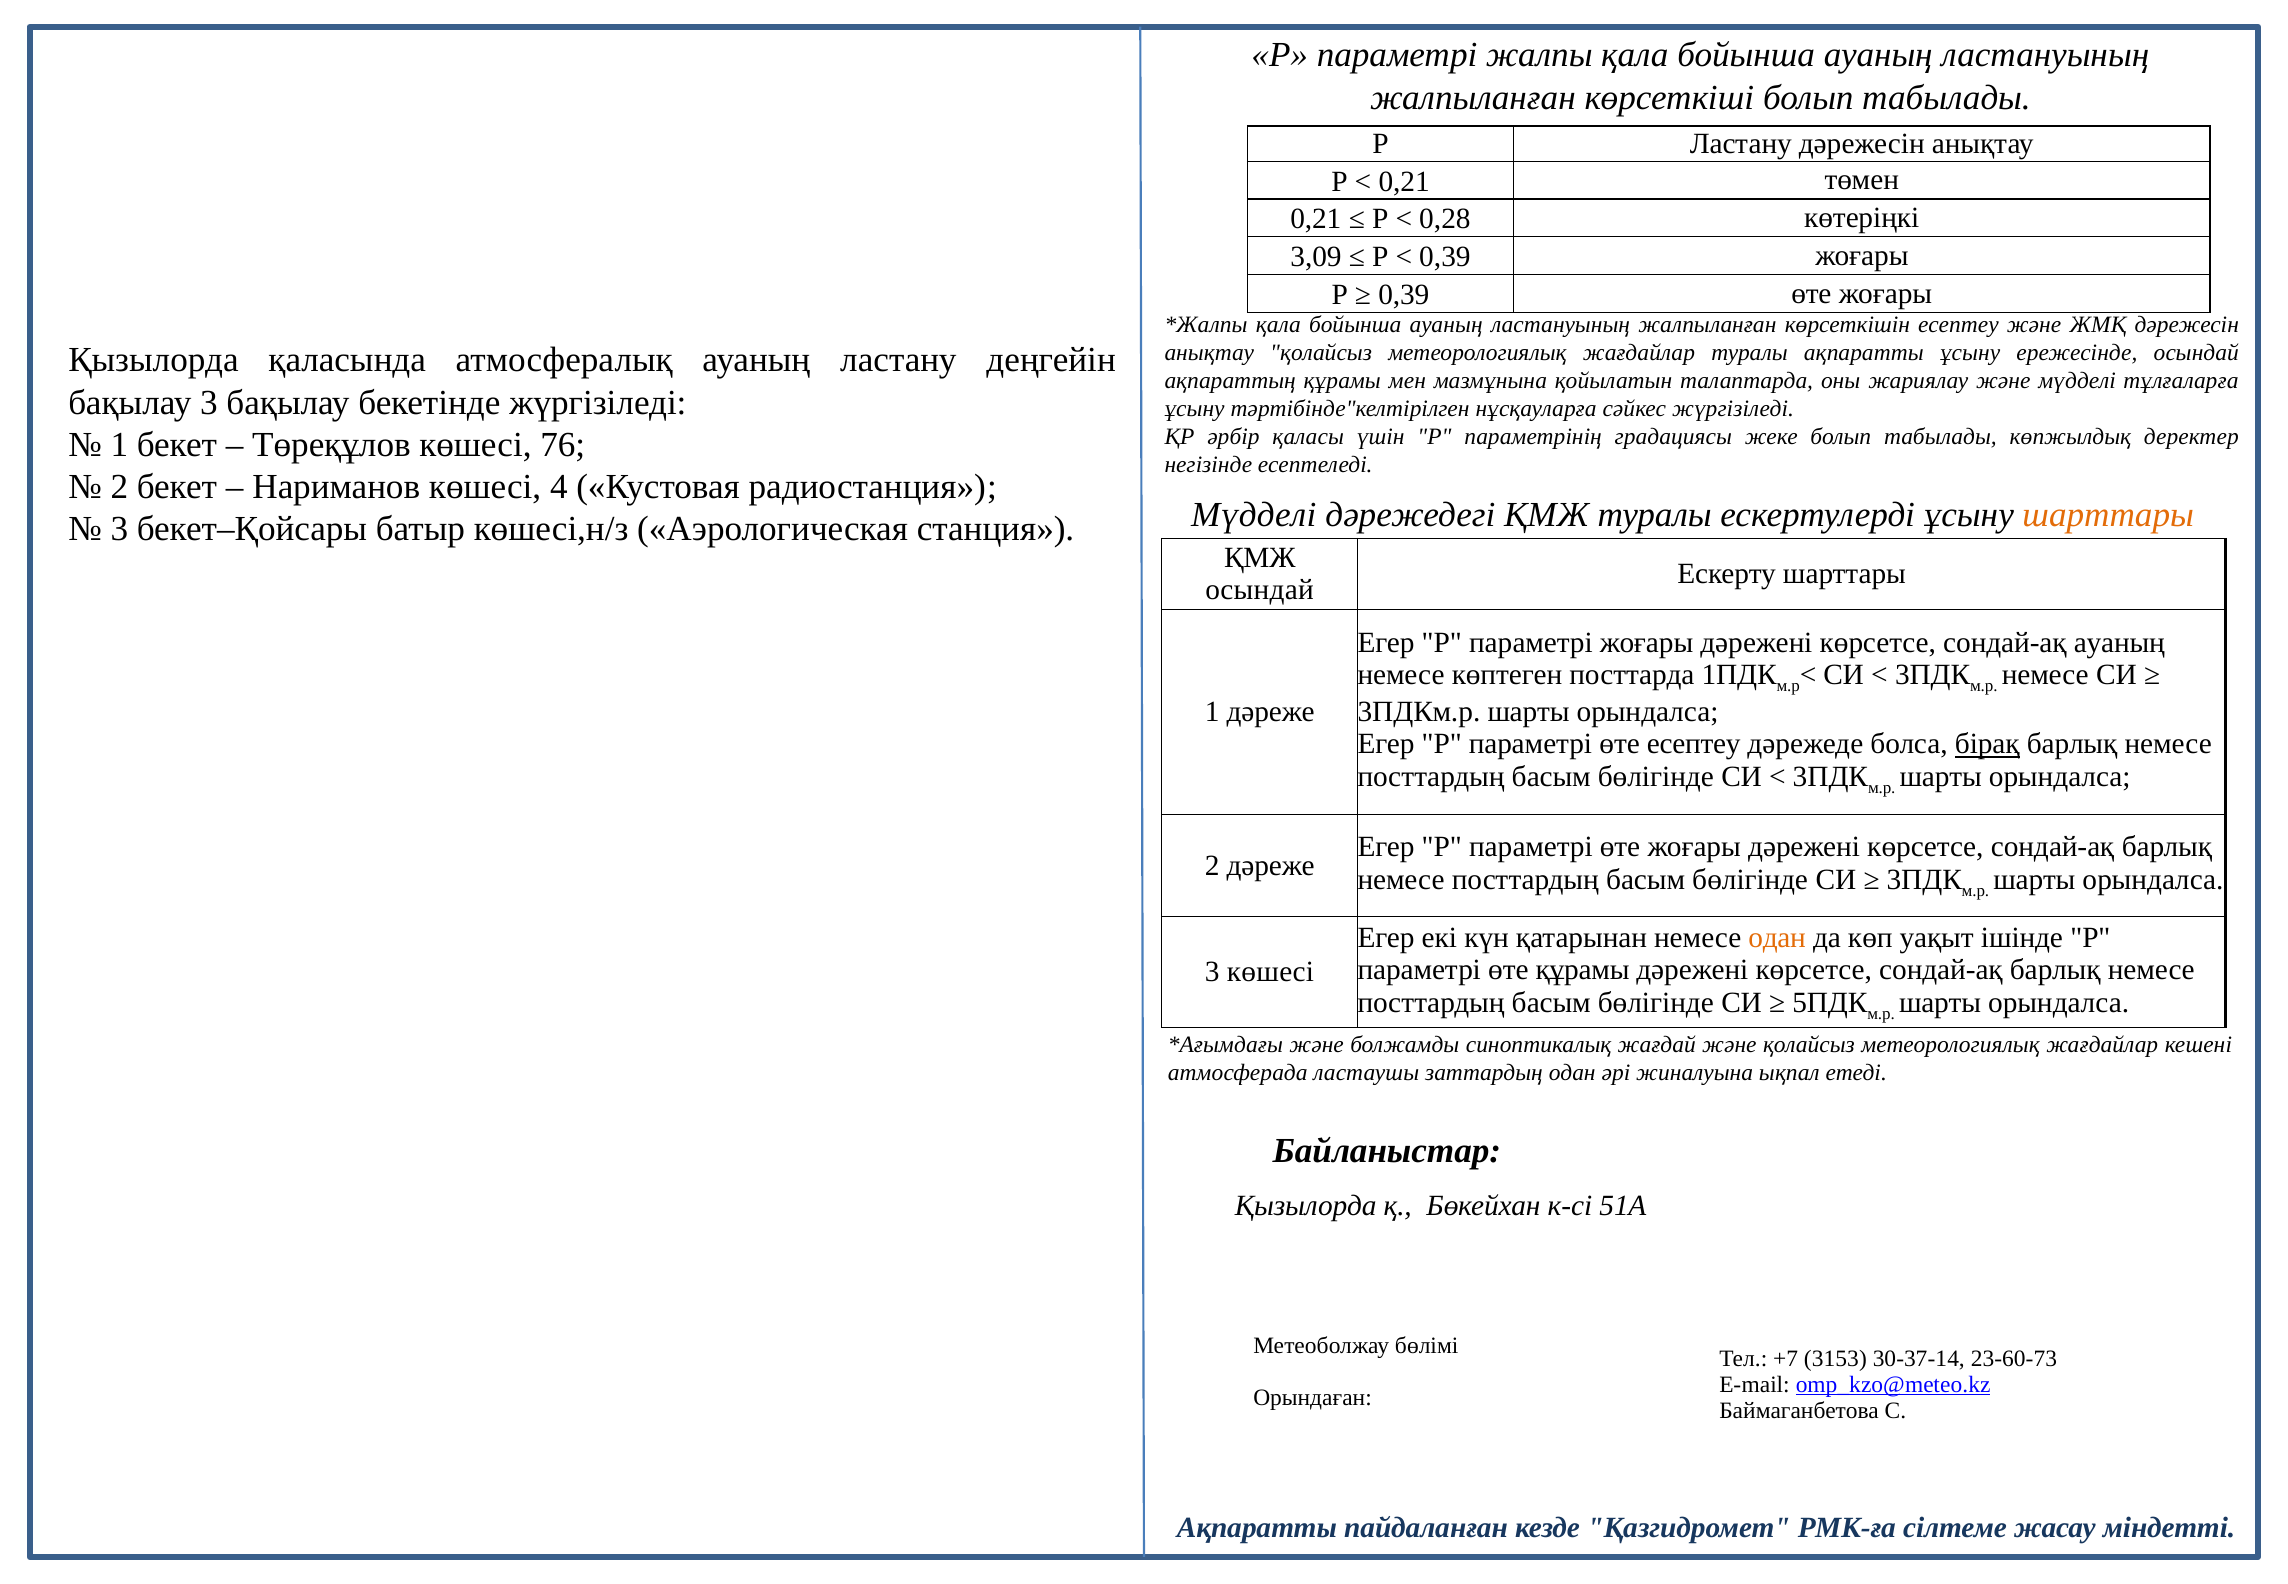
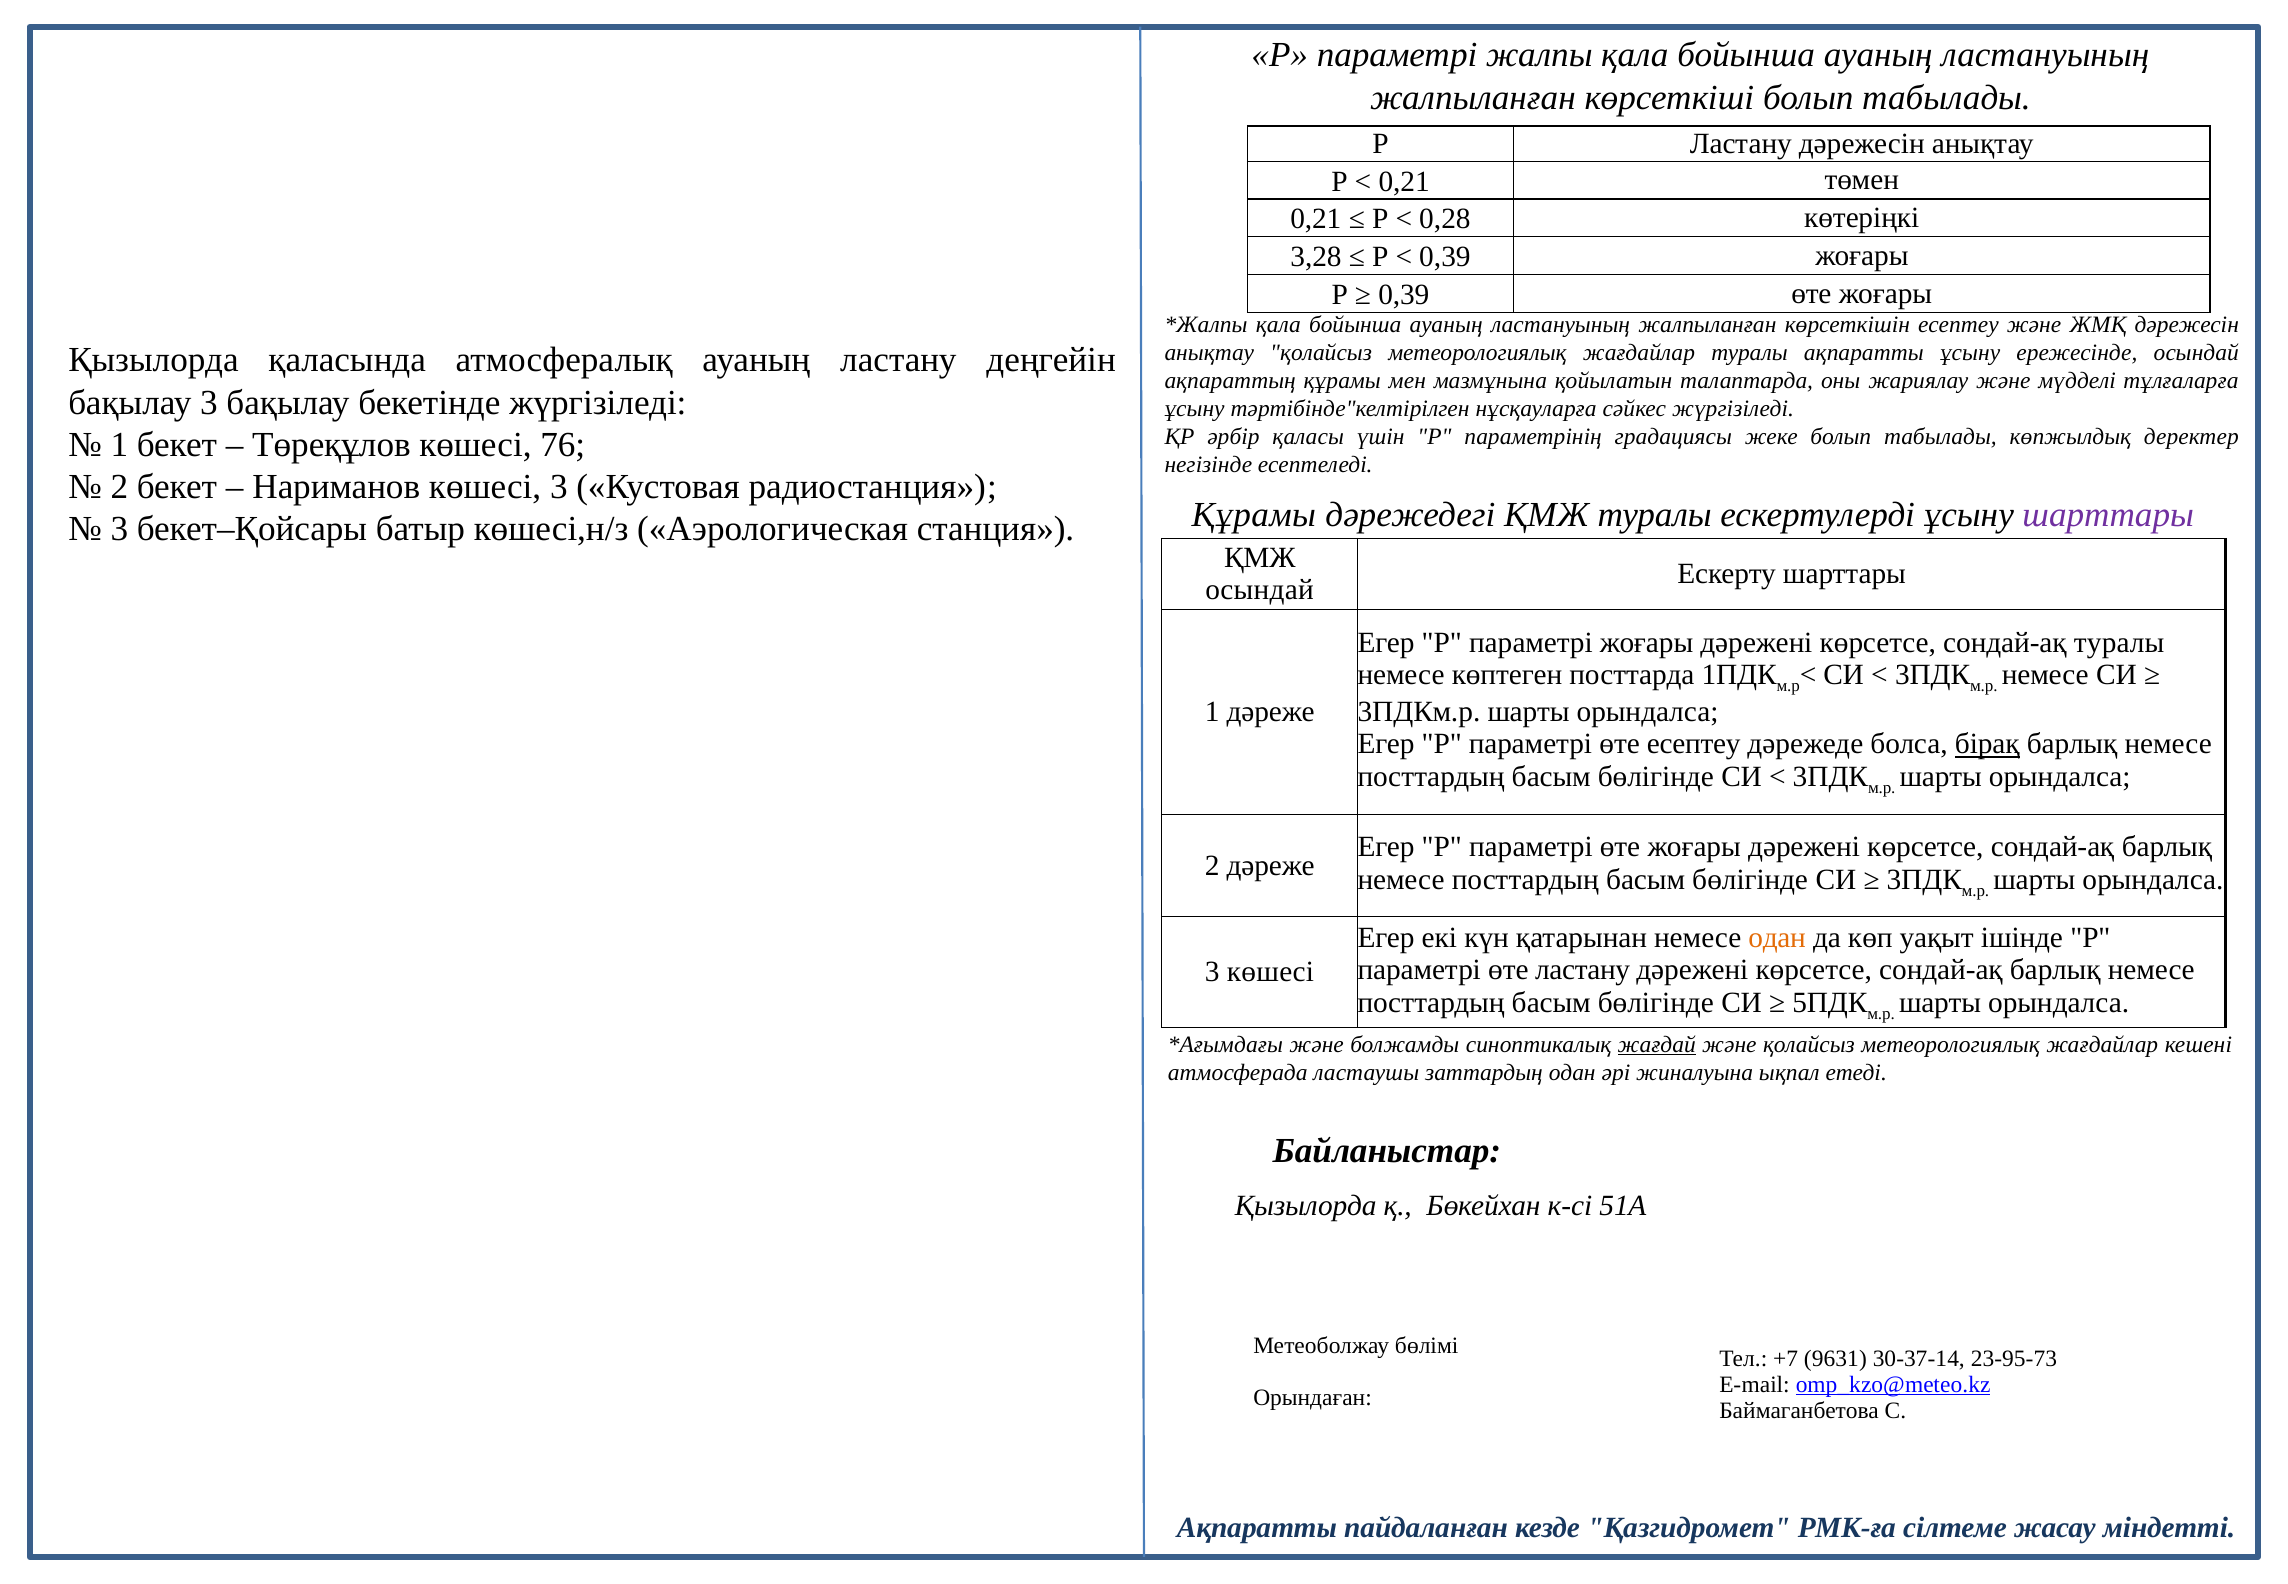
3,09: 3,09 -> 3,28 (1316, 257)
көшесі 4: 4 -> 3 (559, 487)
Мүдделі: Мүдделі -> Құрамы (1254, 515)
шарттары colour: orange -> purple (2108, 515)
сондай-ақ ауаның: ауаның -> туралы (2119, 643)
өте құрамы: құрамы -> ластану (1583, 970)
жағдай underline: none -> present (1657, 1045)
3153: 3153 -> 9631 (1835, 1358)
23-60-73: 23-60-73 -> 23-95-73 (2014, 1358)
